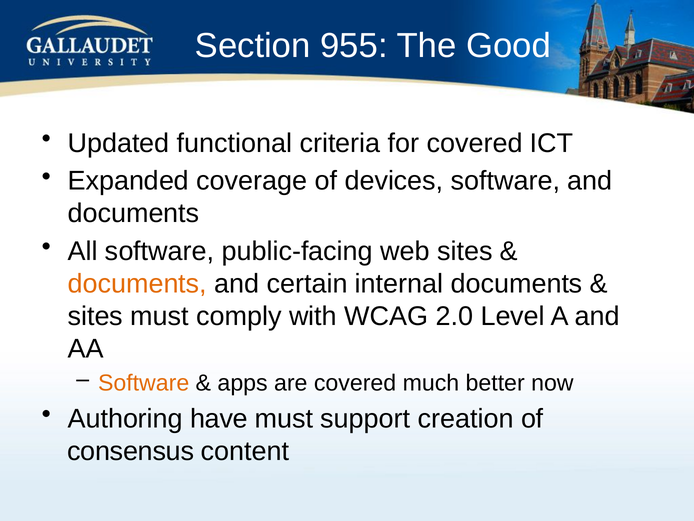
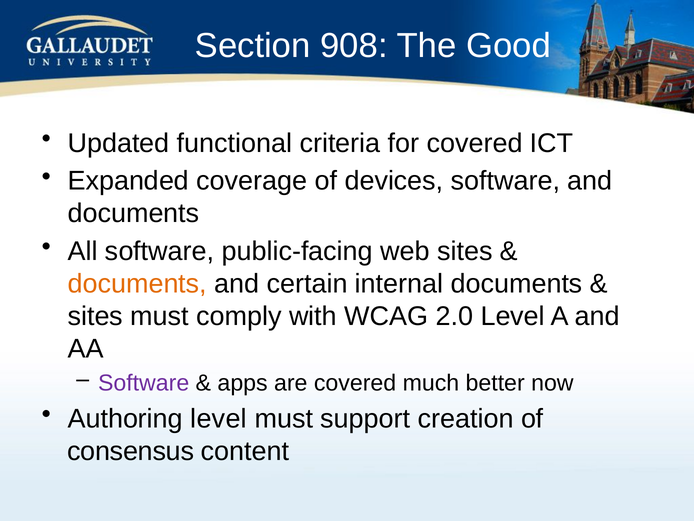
955: 955 -> 908 (354, 46)
Software colour: orange -> purple (144, 383)
Authoring have: have -> level (219, 418)
